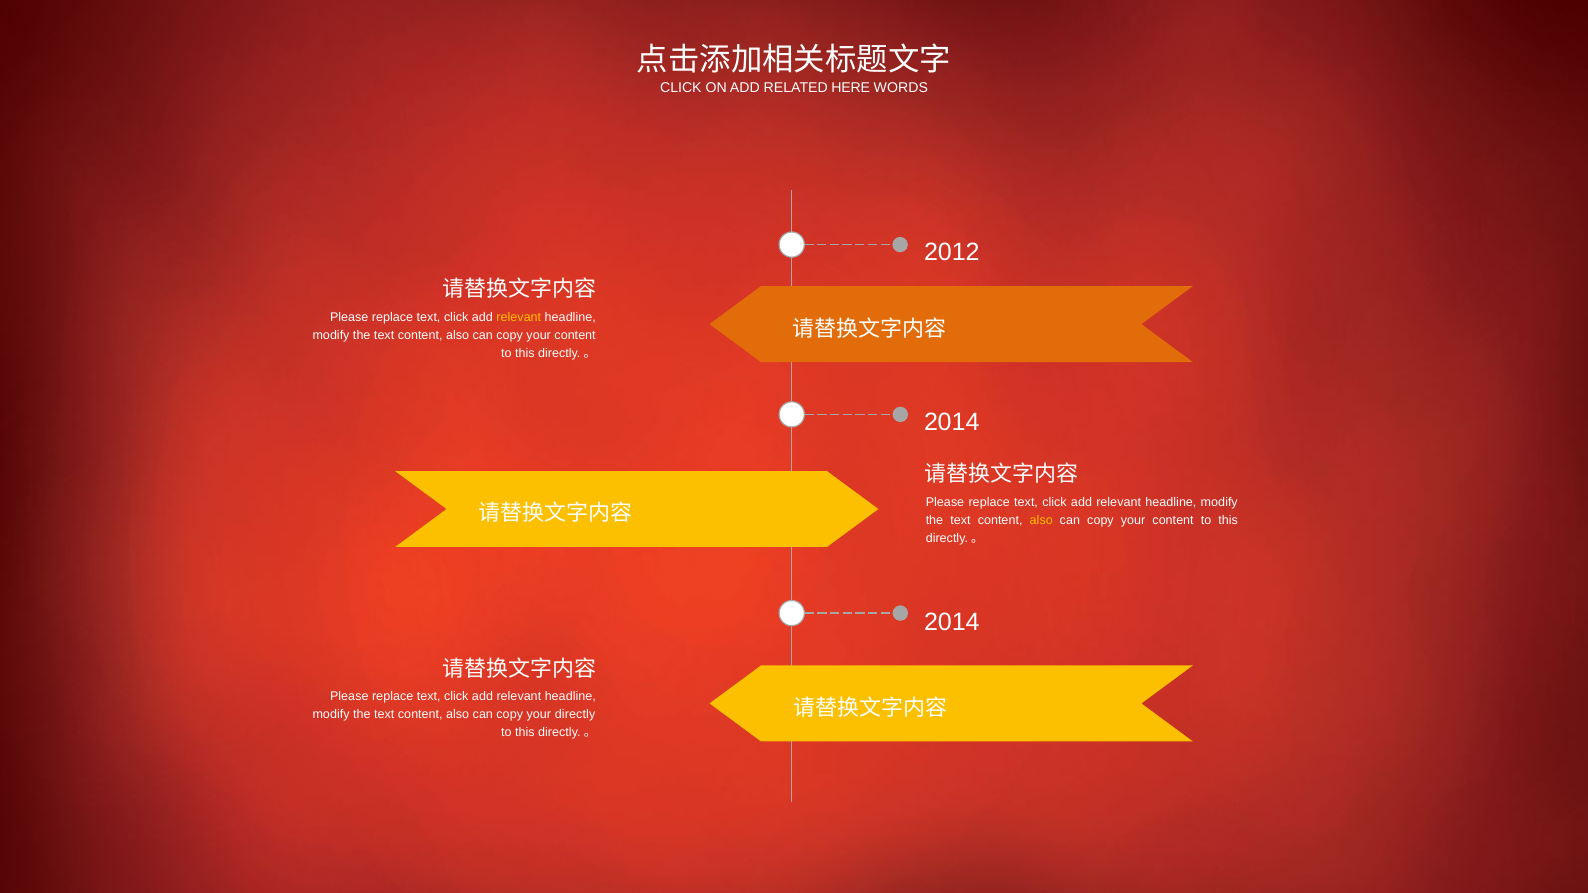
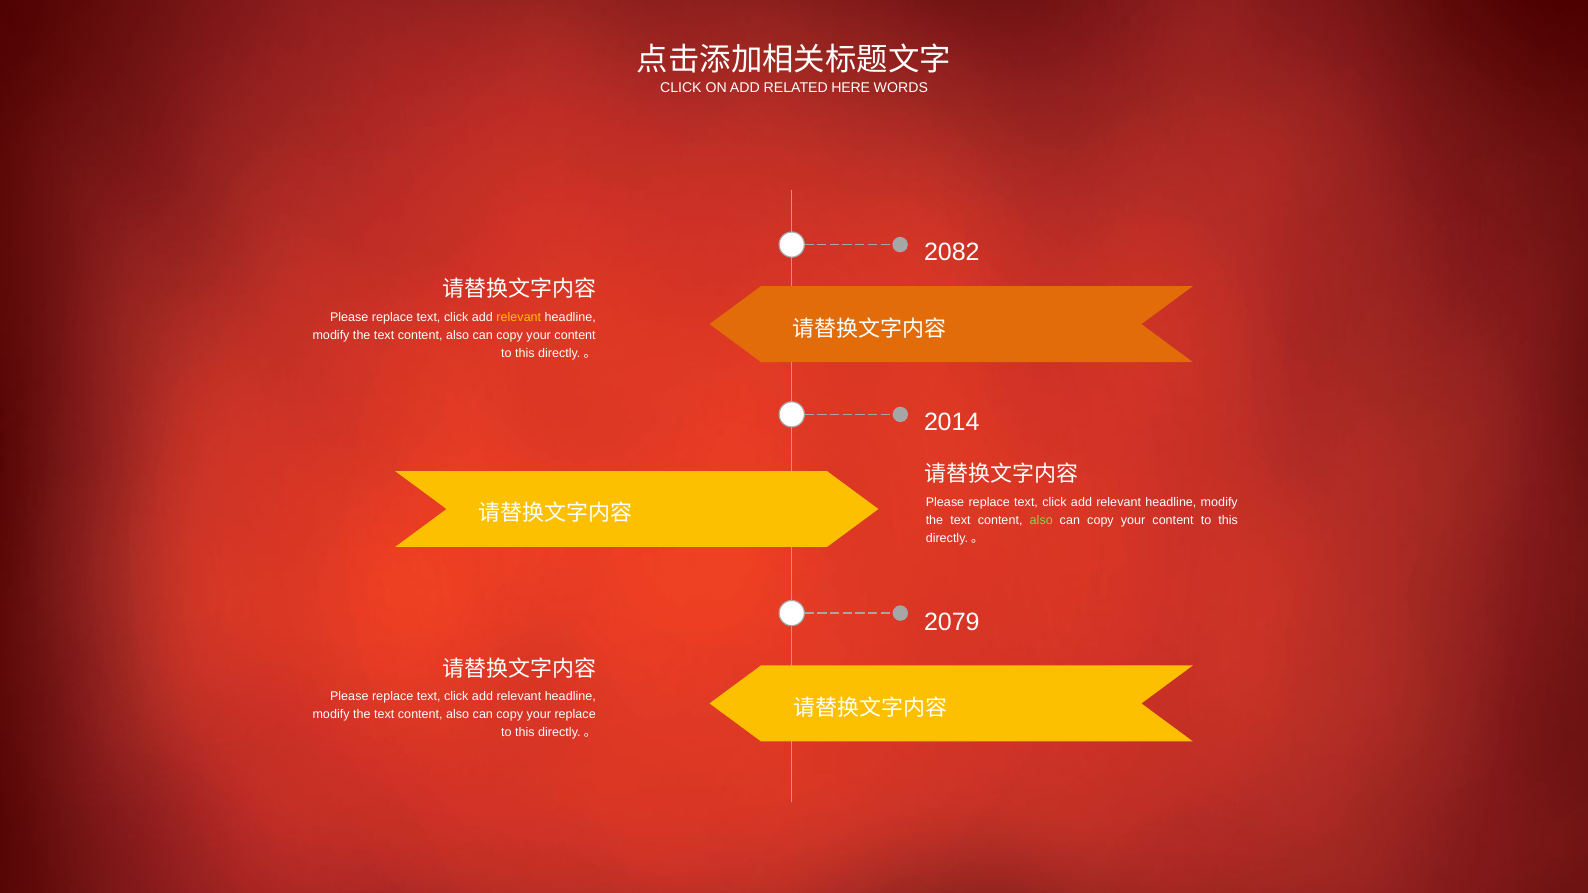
2012: 2012 -> 2082 (952, 253)
also colour: yellow -> light green (1041, 521)
2014: 2014 -> 2079 (952, 623)
your directly: directly -> replace (575, 715)
